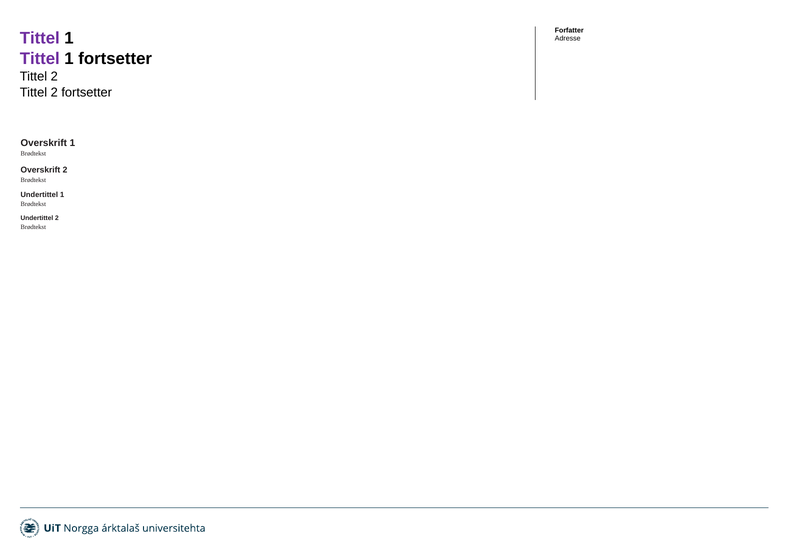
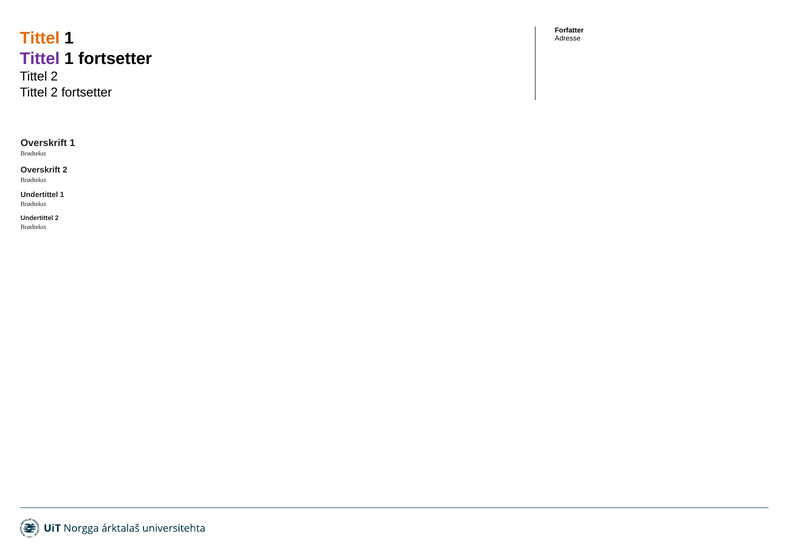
Tittel colour: purple -> orange (40, 38)
